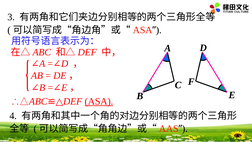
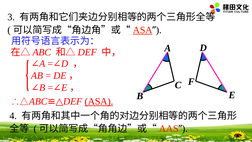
ASA underline: none -> present (143, 30)
